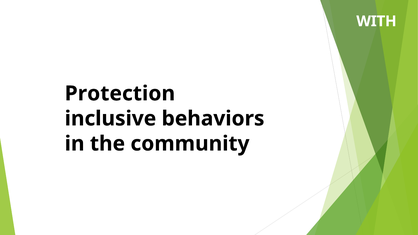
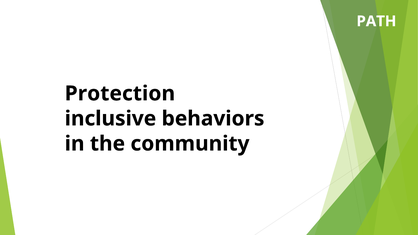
WITH: WITH -> PATH (376, 21)
